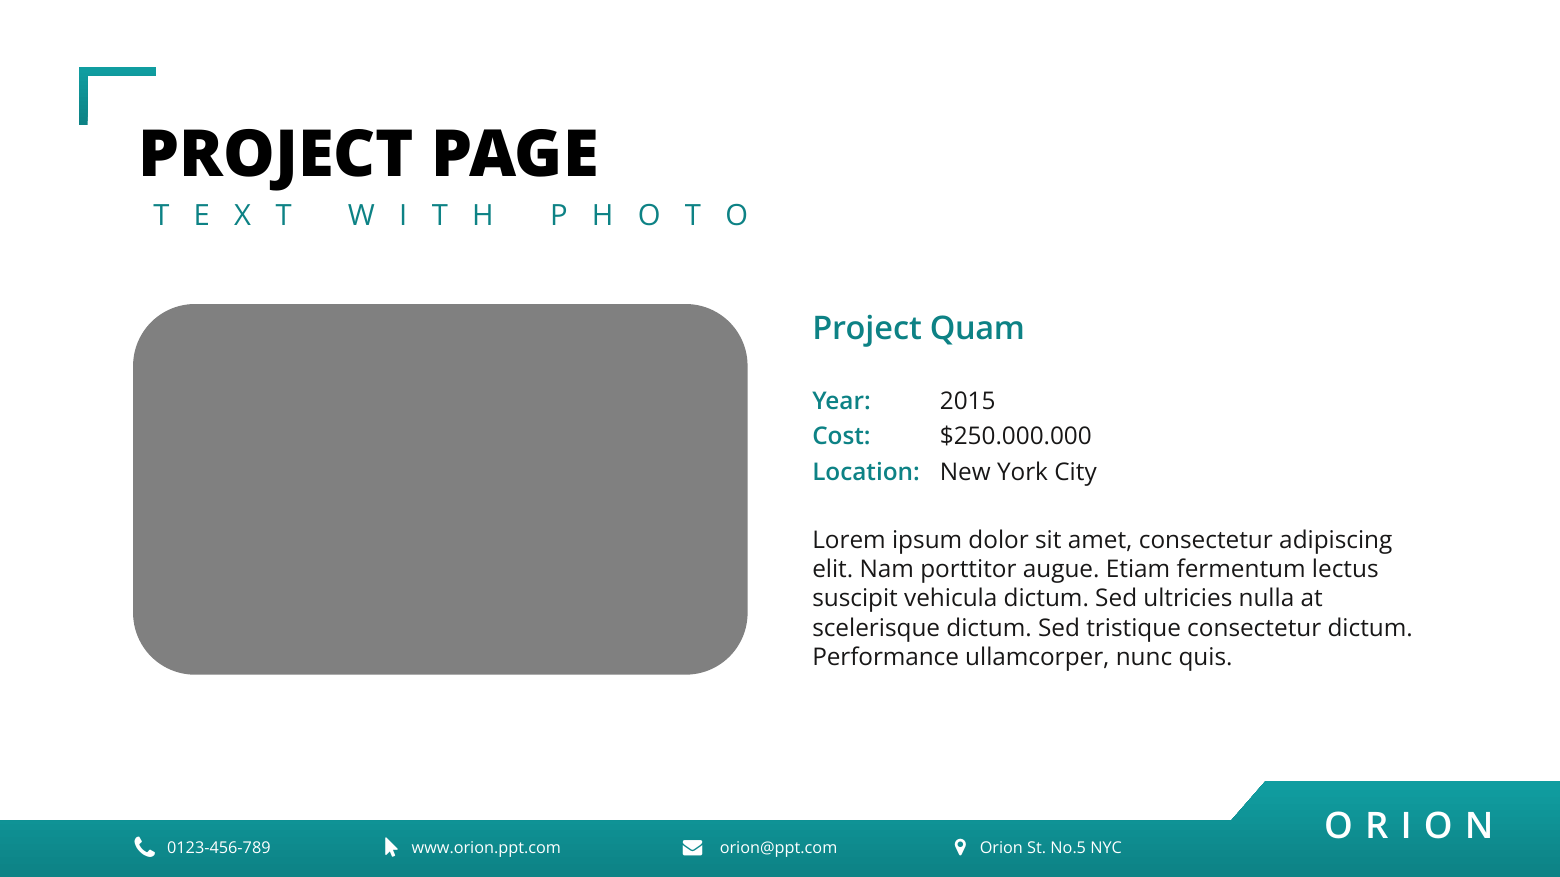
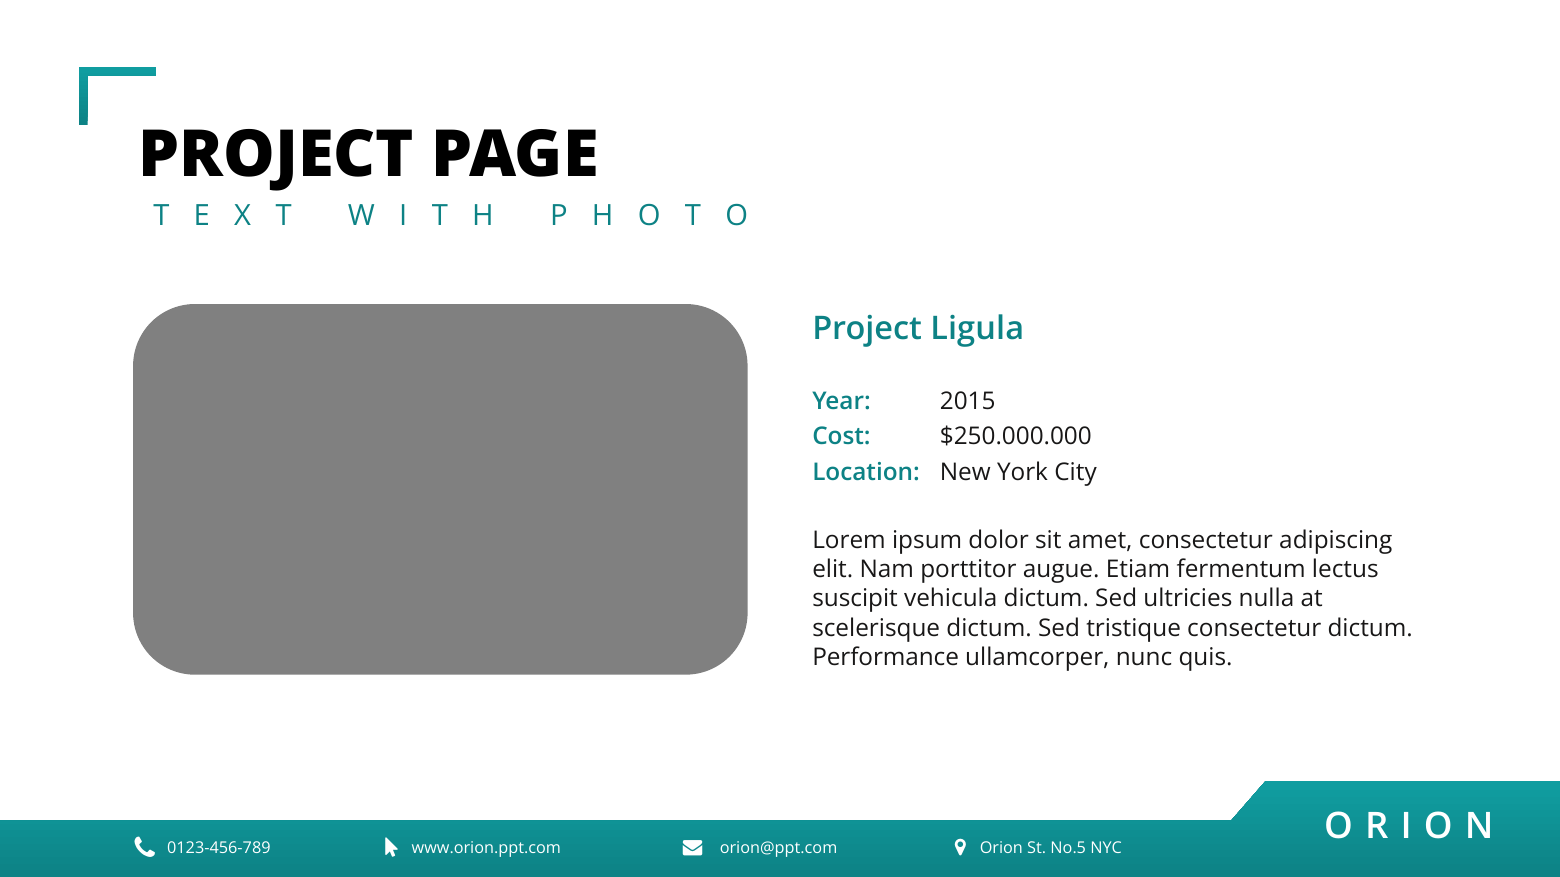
Quam: Quam -> Ligula (977, 329)
